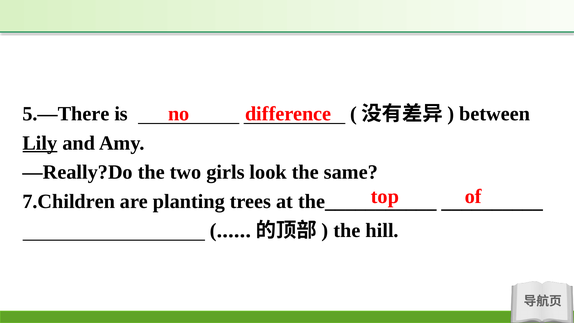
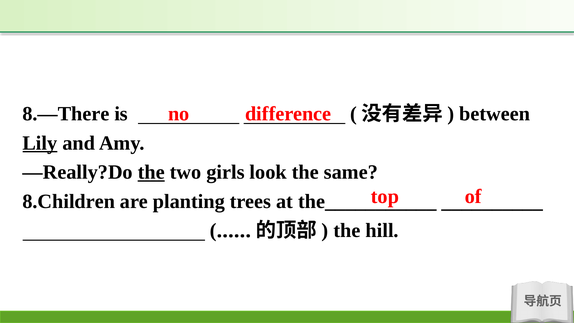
5.—There: 5.—There -> 8.—There (66, 114)
the underline: none -> present (151, 172)
7.Children: 7.Children -> 8.Children (69, 201)
